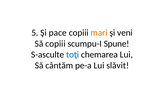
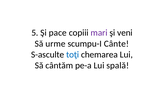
mari colour: orange -> purple (99, 33)
Să copiii: copiii -> urme (55, 44)
Spune: Spune -> Cânte (116, 44)
slăvit: slăvit -> spală (118, 66)
